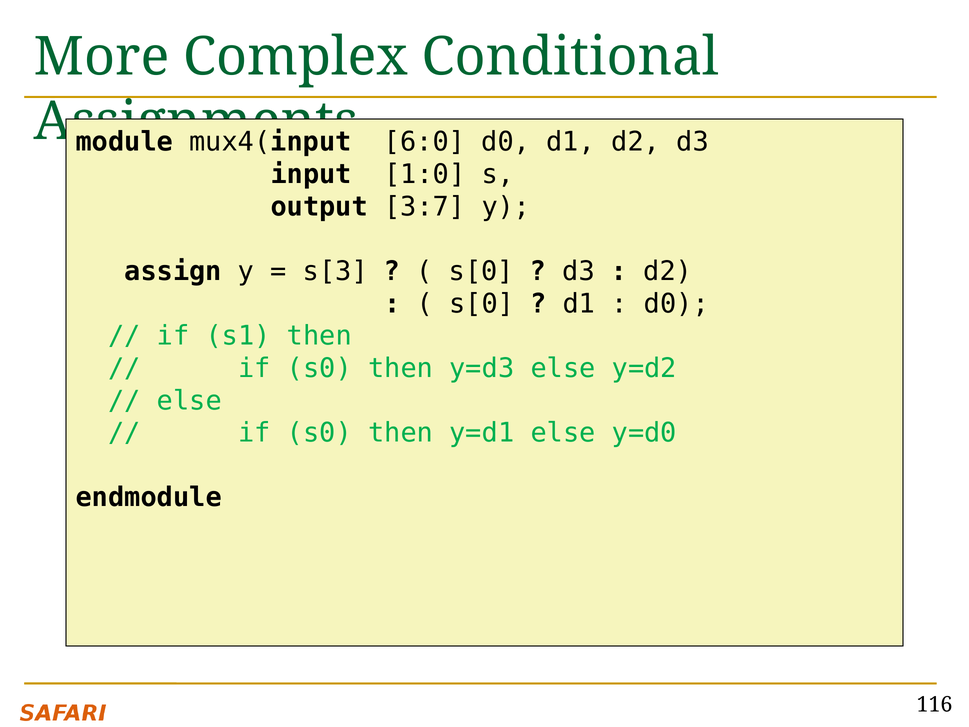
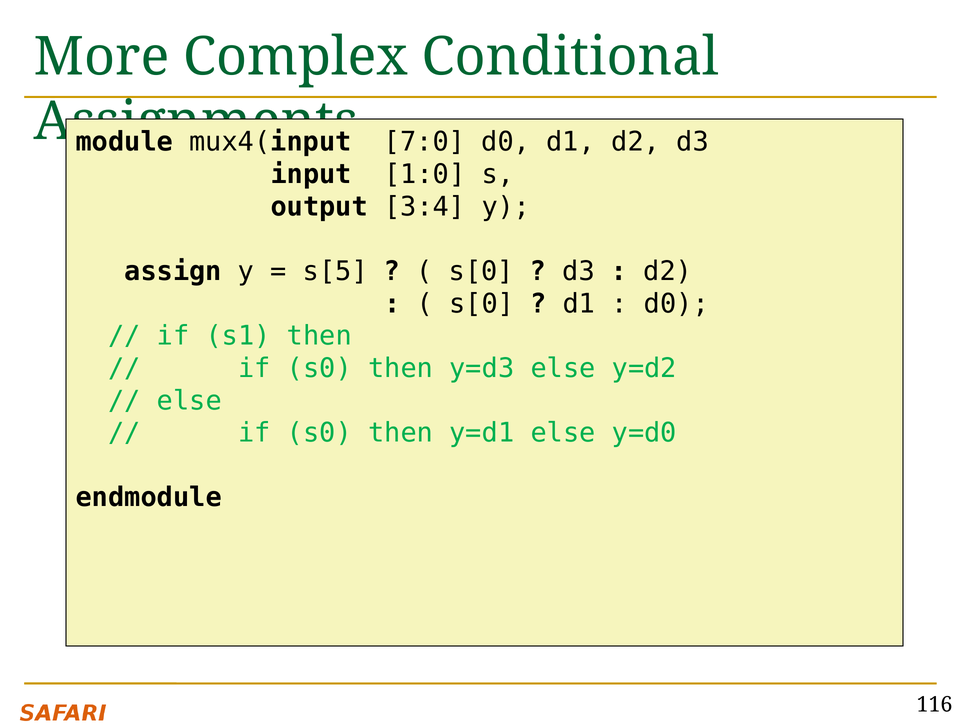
6:0: 6:0 -> 7:0 (424, 142)
3:7: 3:7 -> 3:4 (425, 207)
s[3: s[3 -> s[5 (335, 271)
